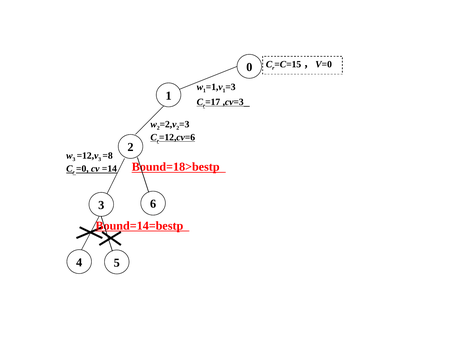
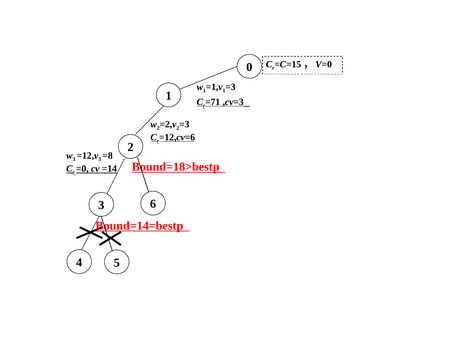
=17: =17 -> =71 (213, 102)
